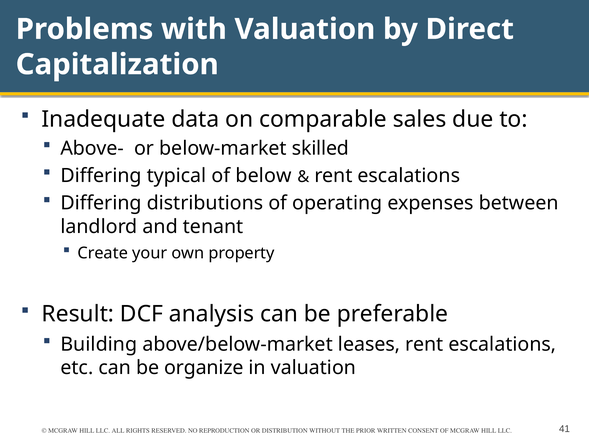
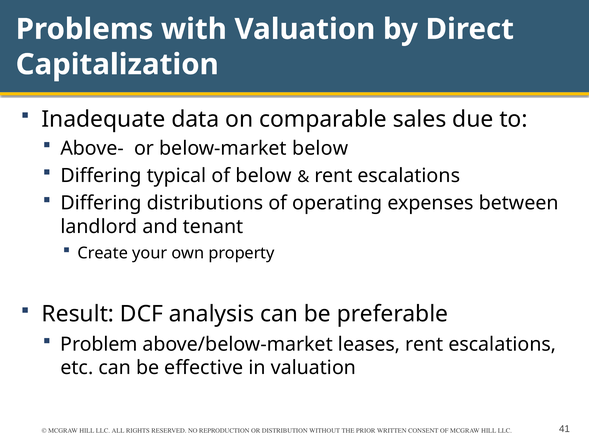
below-market skilled: skilled -> below (320, 149)
Building: Building -> Problem (99, 345)
organize: organize -> effective (204, 368)
